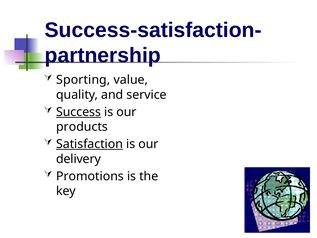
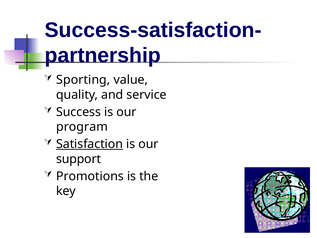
Success underline: present -> none (79, 112)
products: products -> program (82, 127)
delivery: delivery -> support (78, 159)
